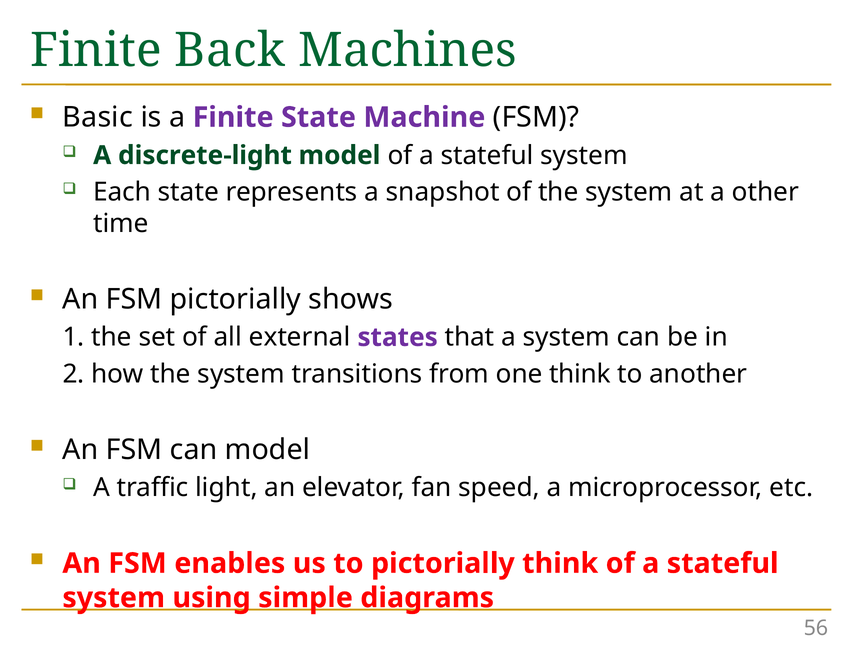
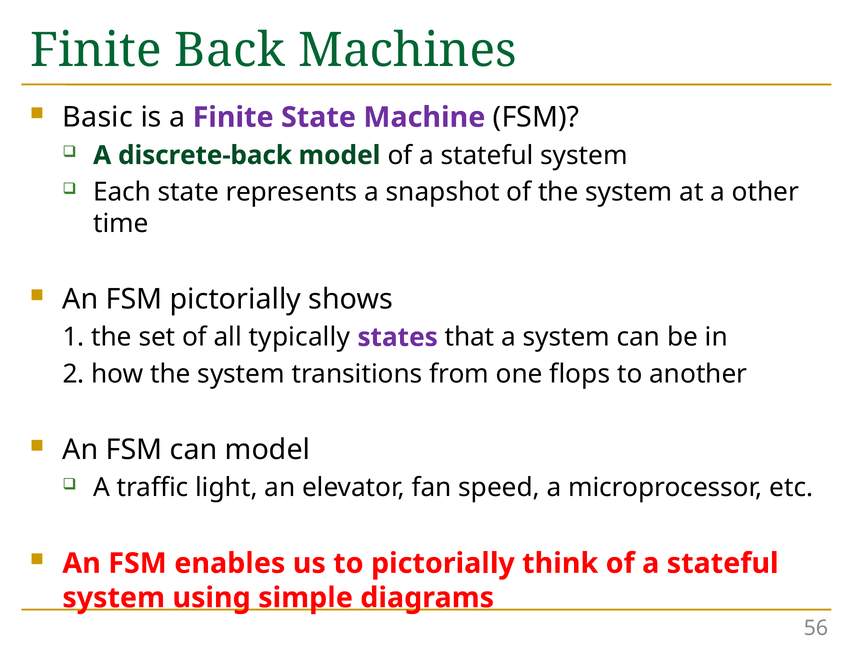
discrete-light: discrete-light -> discrete-back (205, 155)
external: external -> typically (300, 337)
one think: think -> flops (580, 374)
